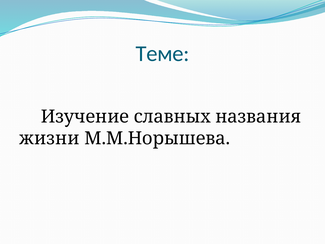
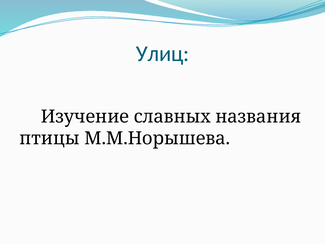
Теме: Теме -> Улиц (163, 54)
жизни: жизни -> птицы (50, 138)
